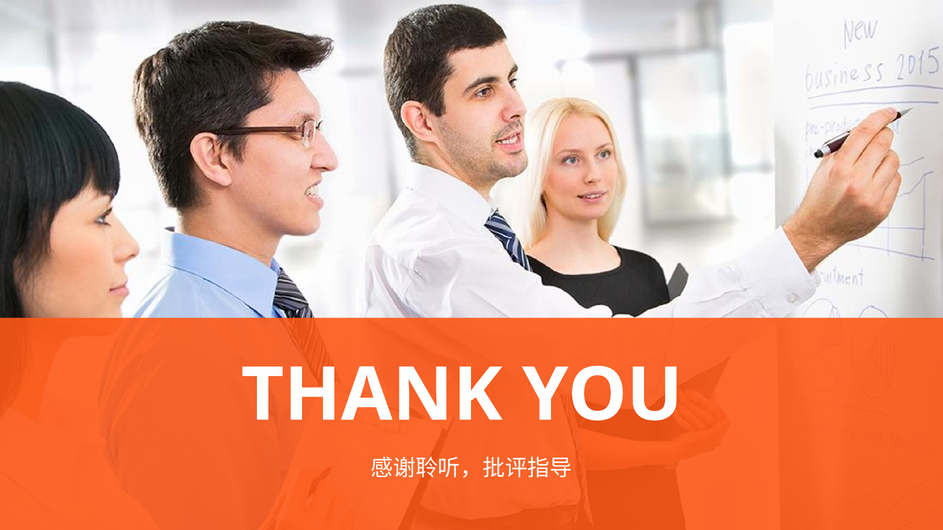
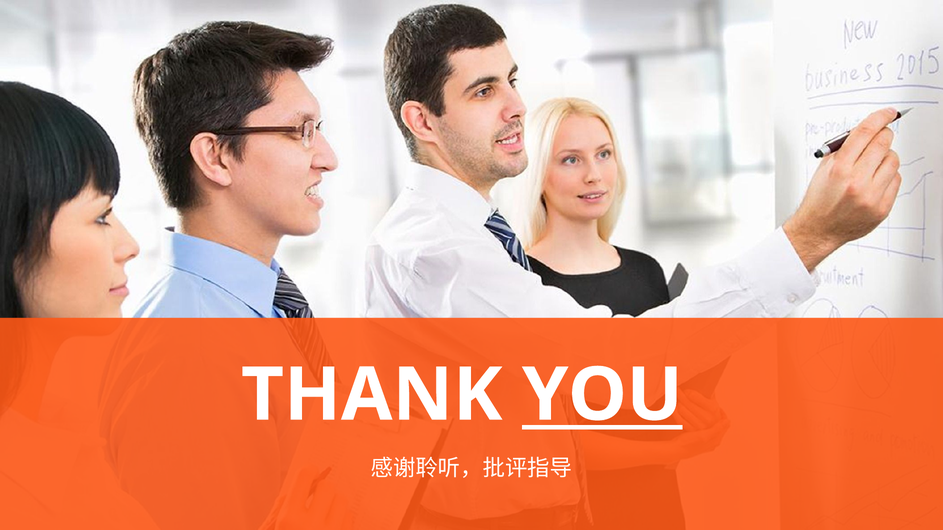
YOU underline: none -> present (602, 395)
